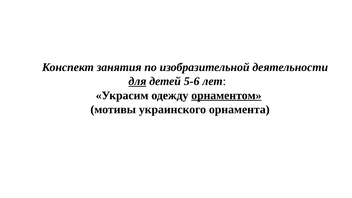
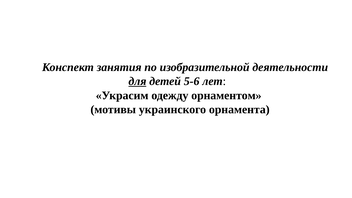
орнаментом underline: present -> none (226, 95)
